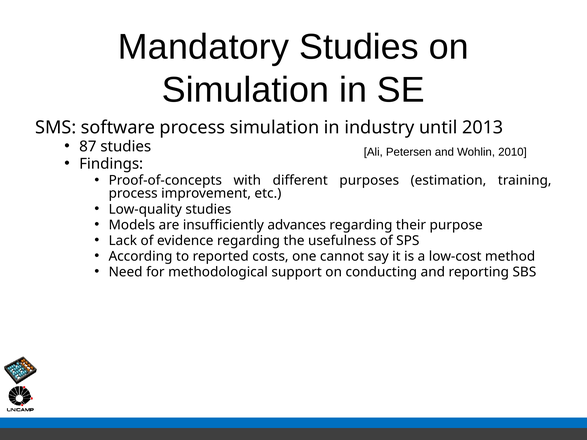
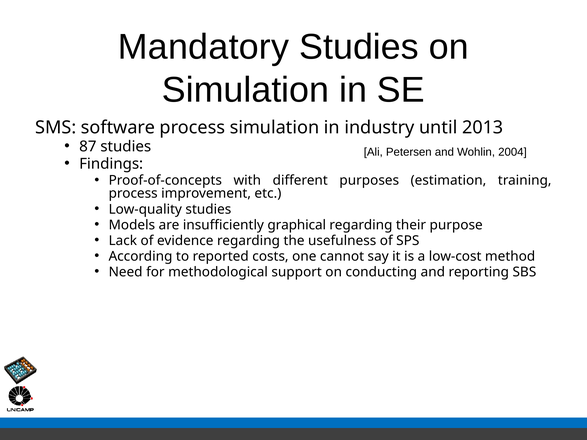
2010: 2010 -> 2004 (512, 152)
advances: advances -> graphical (297, 225)
